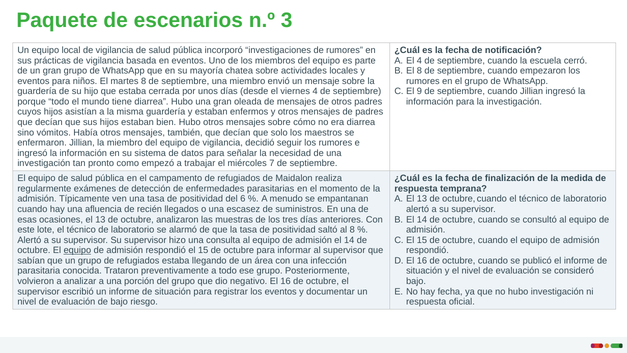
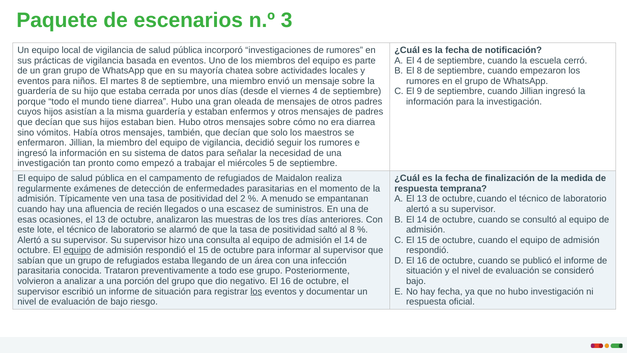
7: 7 -> 5 (272, 163)
6: 6 -> 2 (243, 199)
los underline: none -> present (256, 291)
